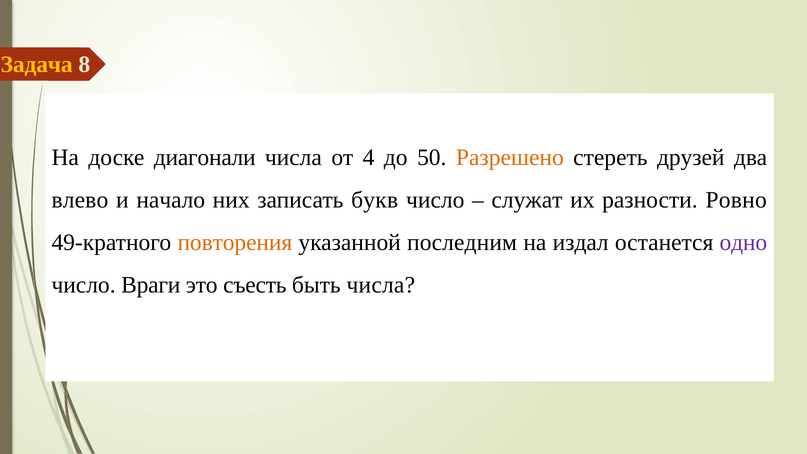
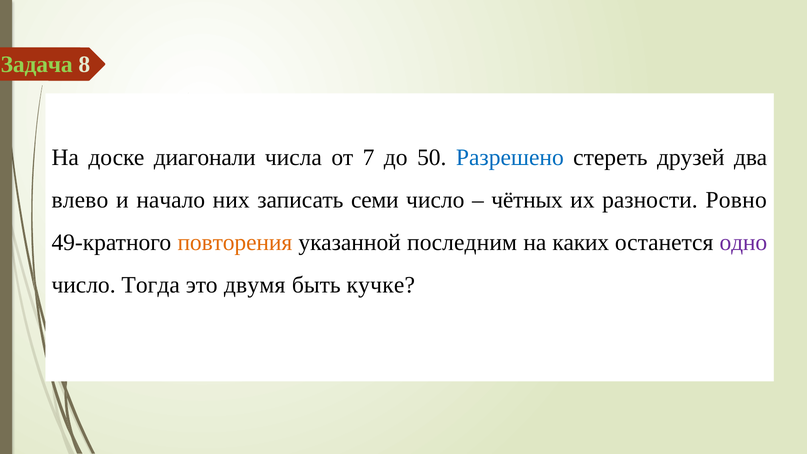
Задача colour: yellow -> light green (37, 65)
4: 4 -> 7 (369, 158)
Разрешено colour: orange -> blue (510, 158)
букв: букв -> семи (375, 200)
служат: служат -> чётных (527, 200)
издал: издал -> каких (581, 242)
Враги: Враги -> Тогда (151, 285)
съесть: съесть -> двумя (255, 285)
быть числа: числа -> кучке (381, 285)
